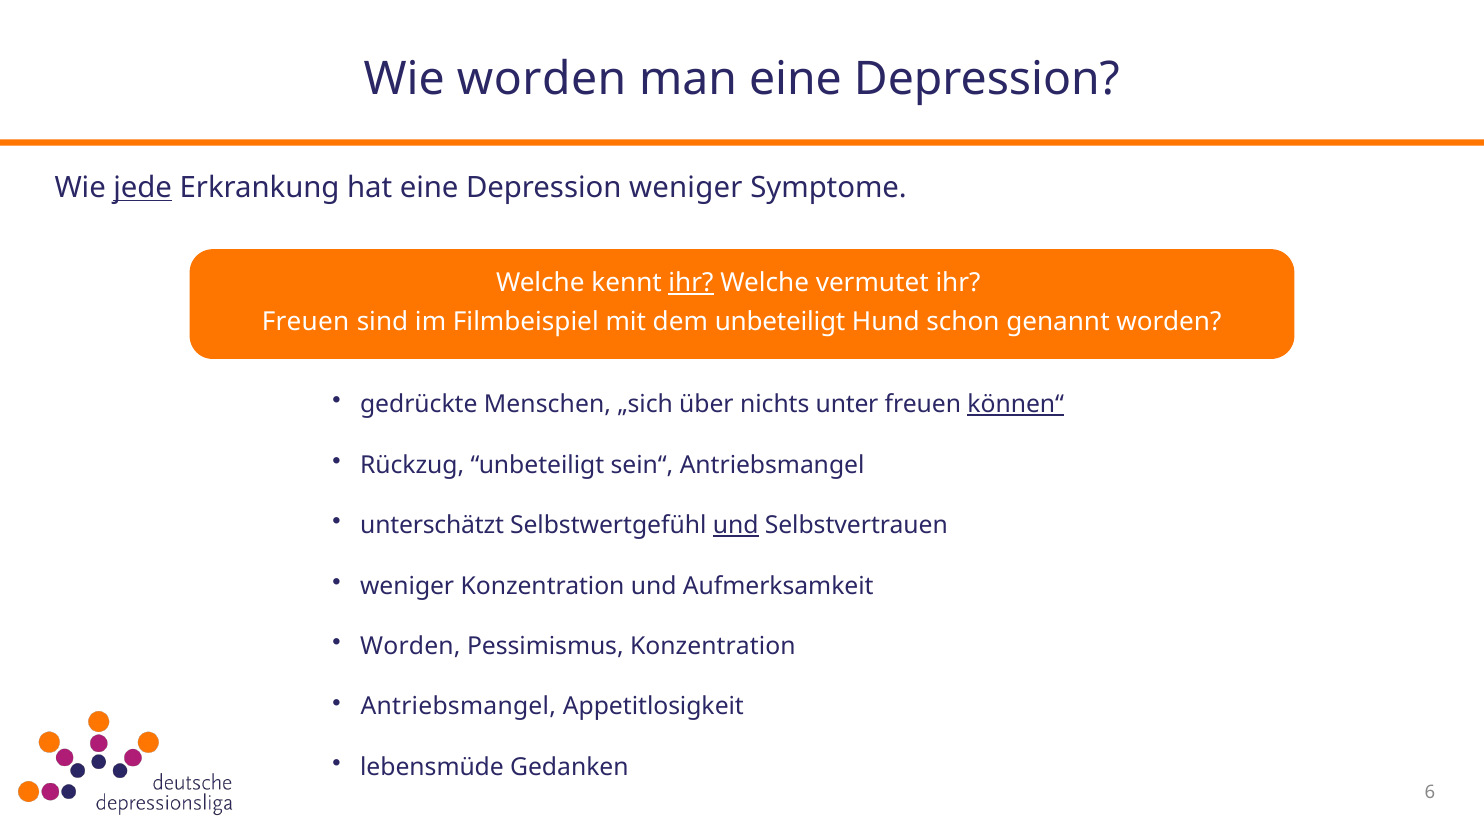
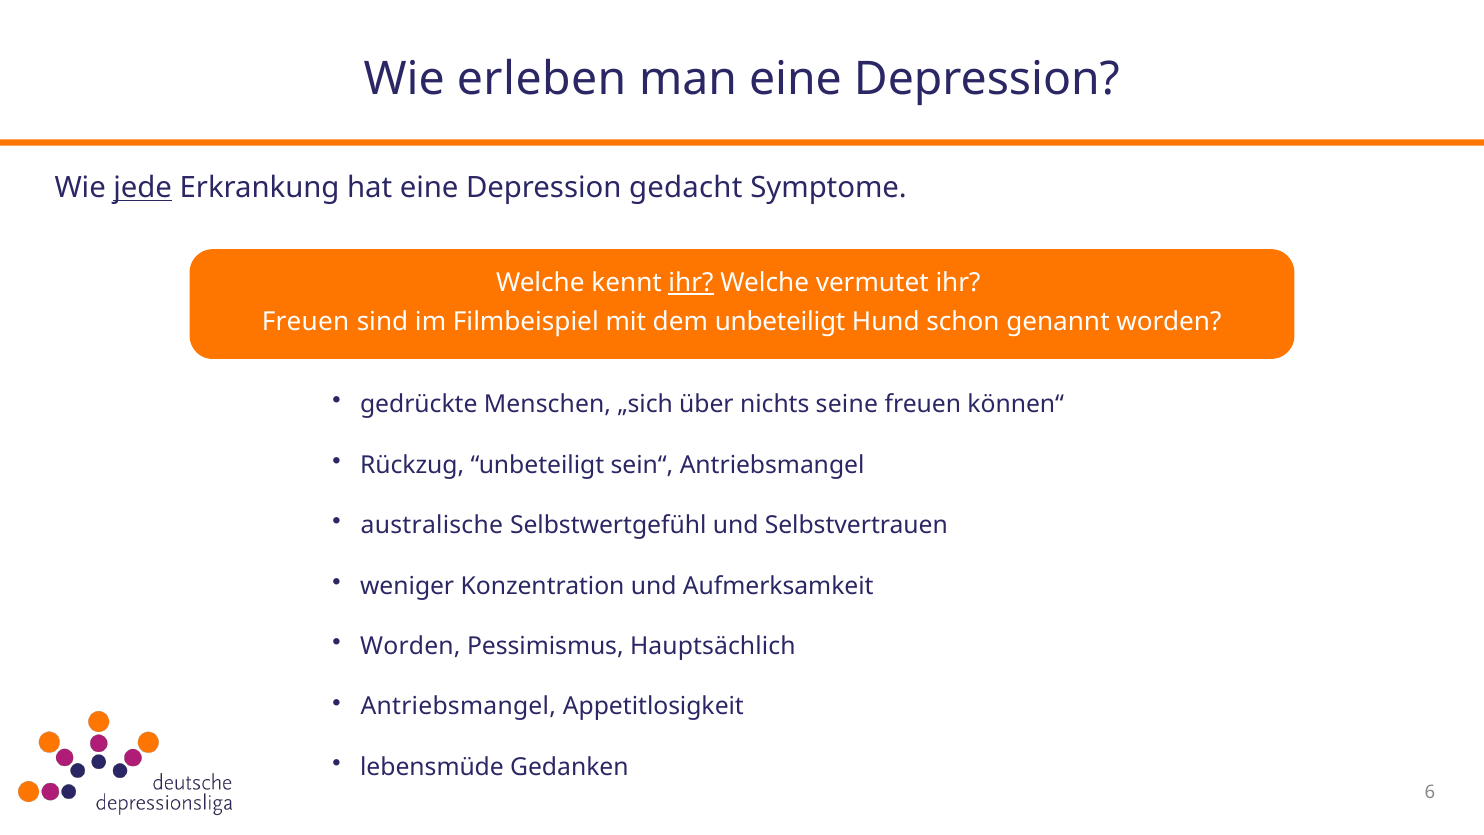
Wie worden: worden -> erleben (542, 79)
Depression weniger: weniger -> gedacht (686, 188)
unter: unter -> seine (847, 404)
können“ underline: present -> none (1016, 404)
unterschätzt: unterschätzt -> australische (432, 525)
und underline: present -> none (736, 525)
Pessimismus Konzentration: Konzentration -> Hauptsächlich (713, 646)
